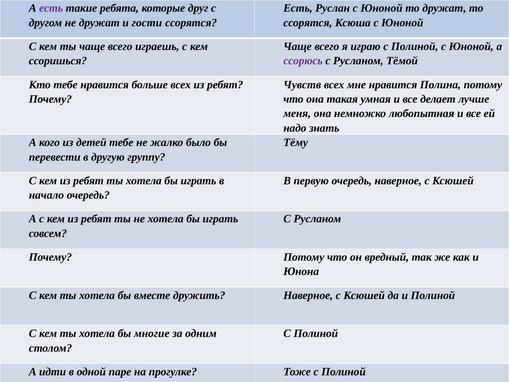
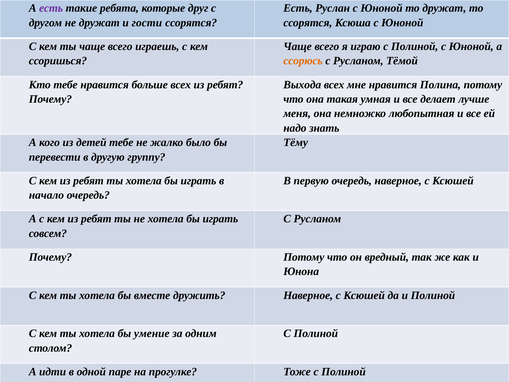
ссорюсь colour: purple -> orange (303, 61)
Чувств: Чувств -> Выхода (302, 85)
многие: многие -> умение (152, 333)
